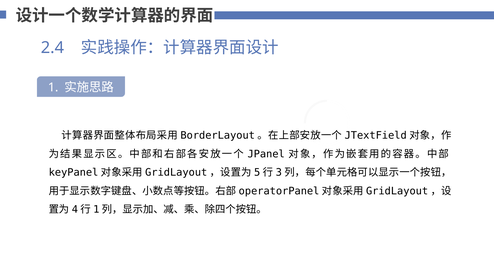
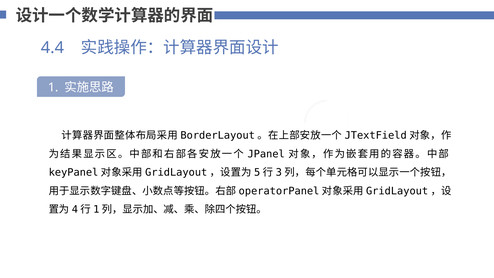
2.4: 2.4 -> 4.4 (52, 48)
